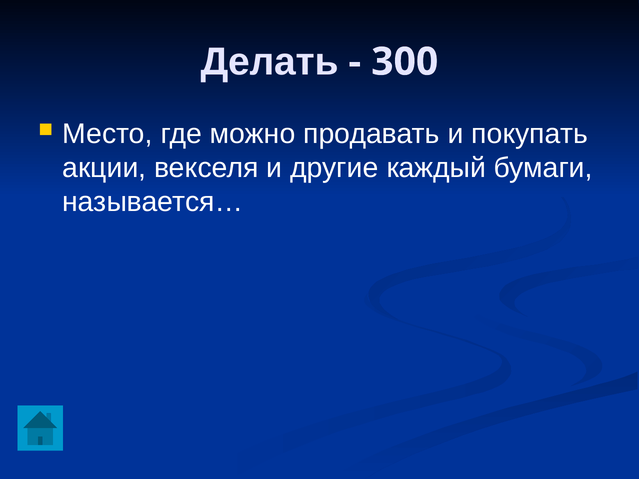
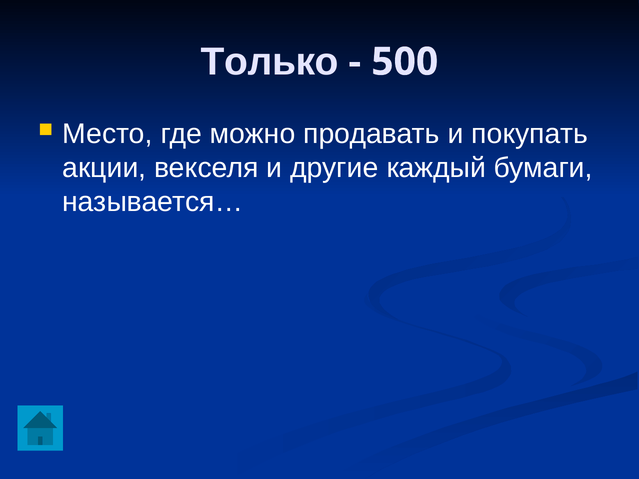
Делать: Делать -> Только (270, 62)
300: 300 -> 500 (405, 62)
